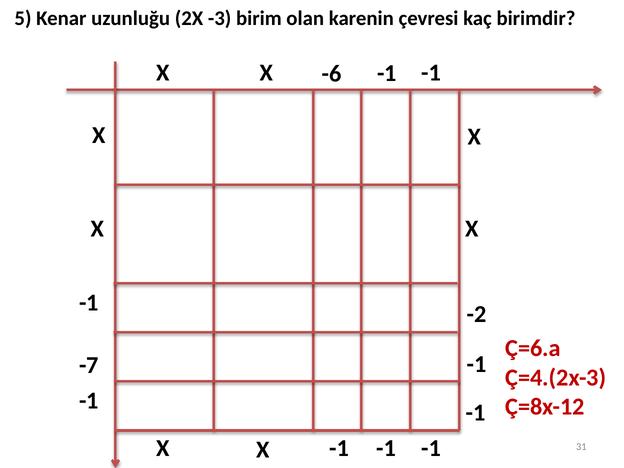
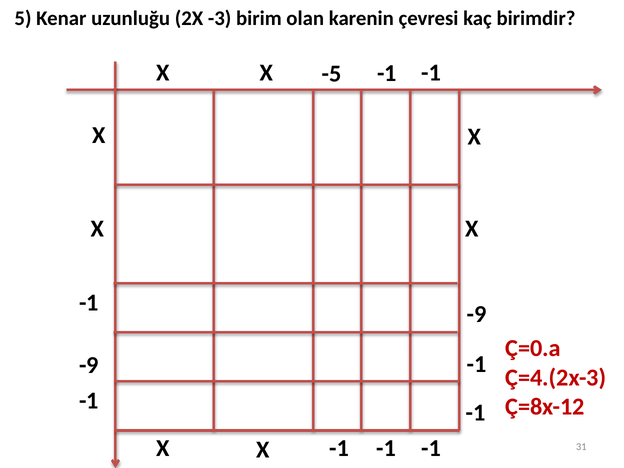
-6: -6 -> -5 (332, 74)
-2: -2 -> -9 (477, 314)
Ç=6.a: Ç=6.a -> Ç=0.a (533, 348)
-7: -7 -> -9 (89, 365)
